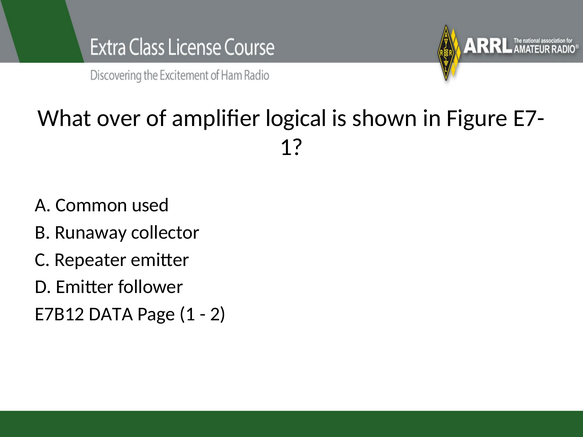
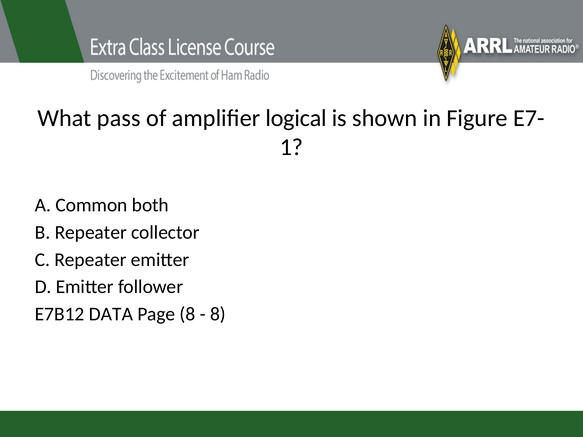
over: over -> pass (119, 118)
used: used -> both (150, 205)
B Runaway: Runaway -> Repeater (91, 233)
Page 1: 1 -> 8 (187, 314)
2: 2 -> 8 (218, 314)
